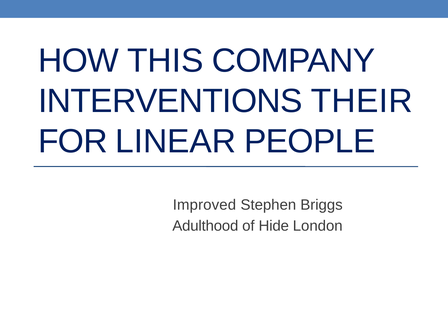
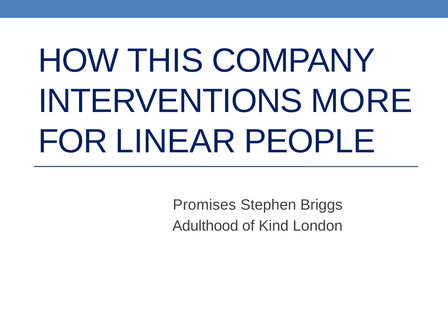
THEIR: THEIR -> MORE (362, 101)
Improved: Improved -> Promises (204, 205)
Hide: Hide -> Kind (274, 226)
